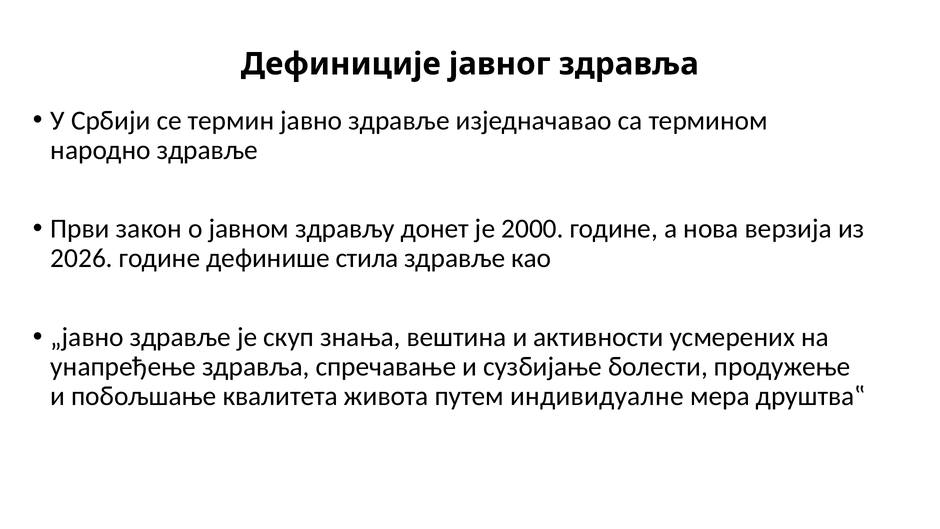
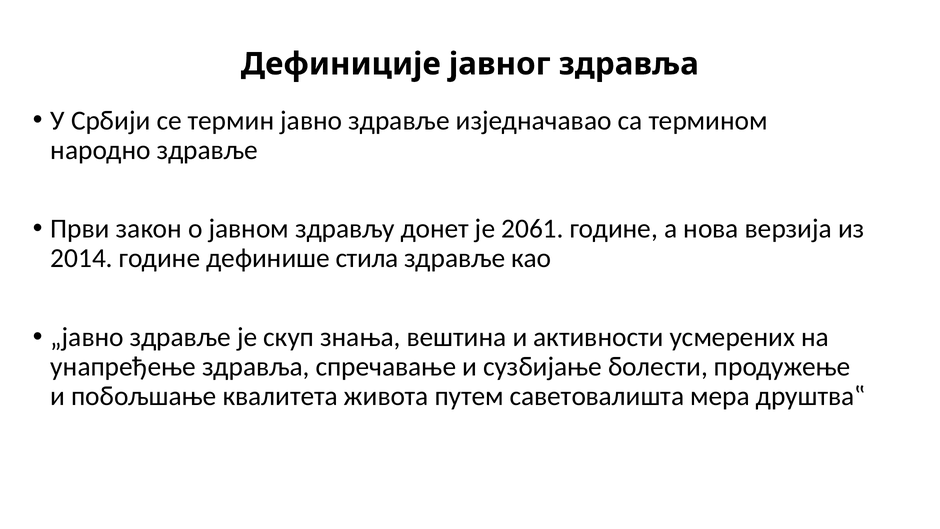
2000: 2000 -> 2061 (532, 229)
2026: 2026 -> 2014 (82, 258)
индивидуалне: индивидуалне -> саветовалишта (597, 396)
